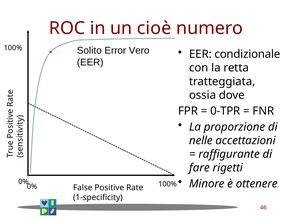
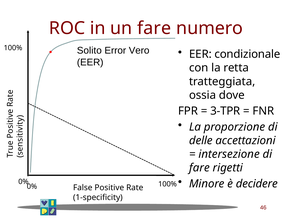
un cioè: cioè -> fare (154, 28)
0-TPR: 0-TPR -> 3-TPR (225, 111)
nelle: nelle -> delle (201, 141)
raffigurante: raffigurante -> intersezione (229, 154)
ottenere: ottenere -> decidere (257, 184)
